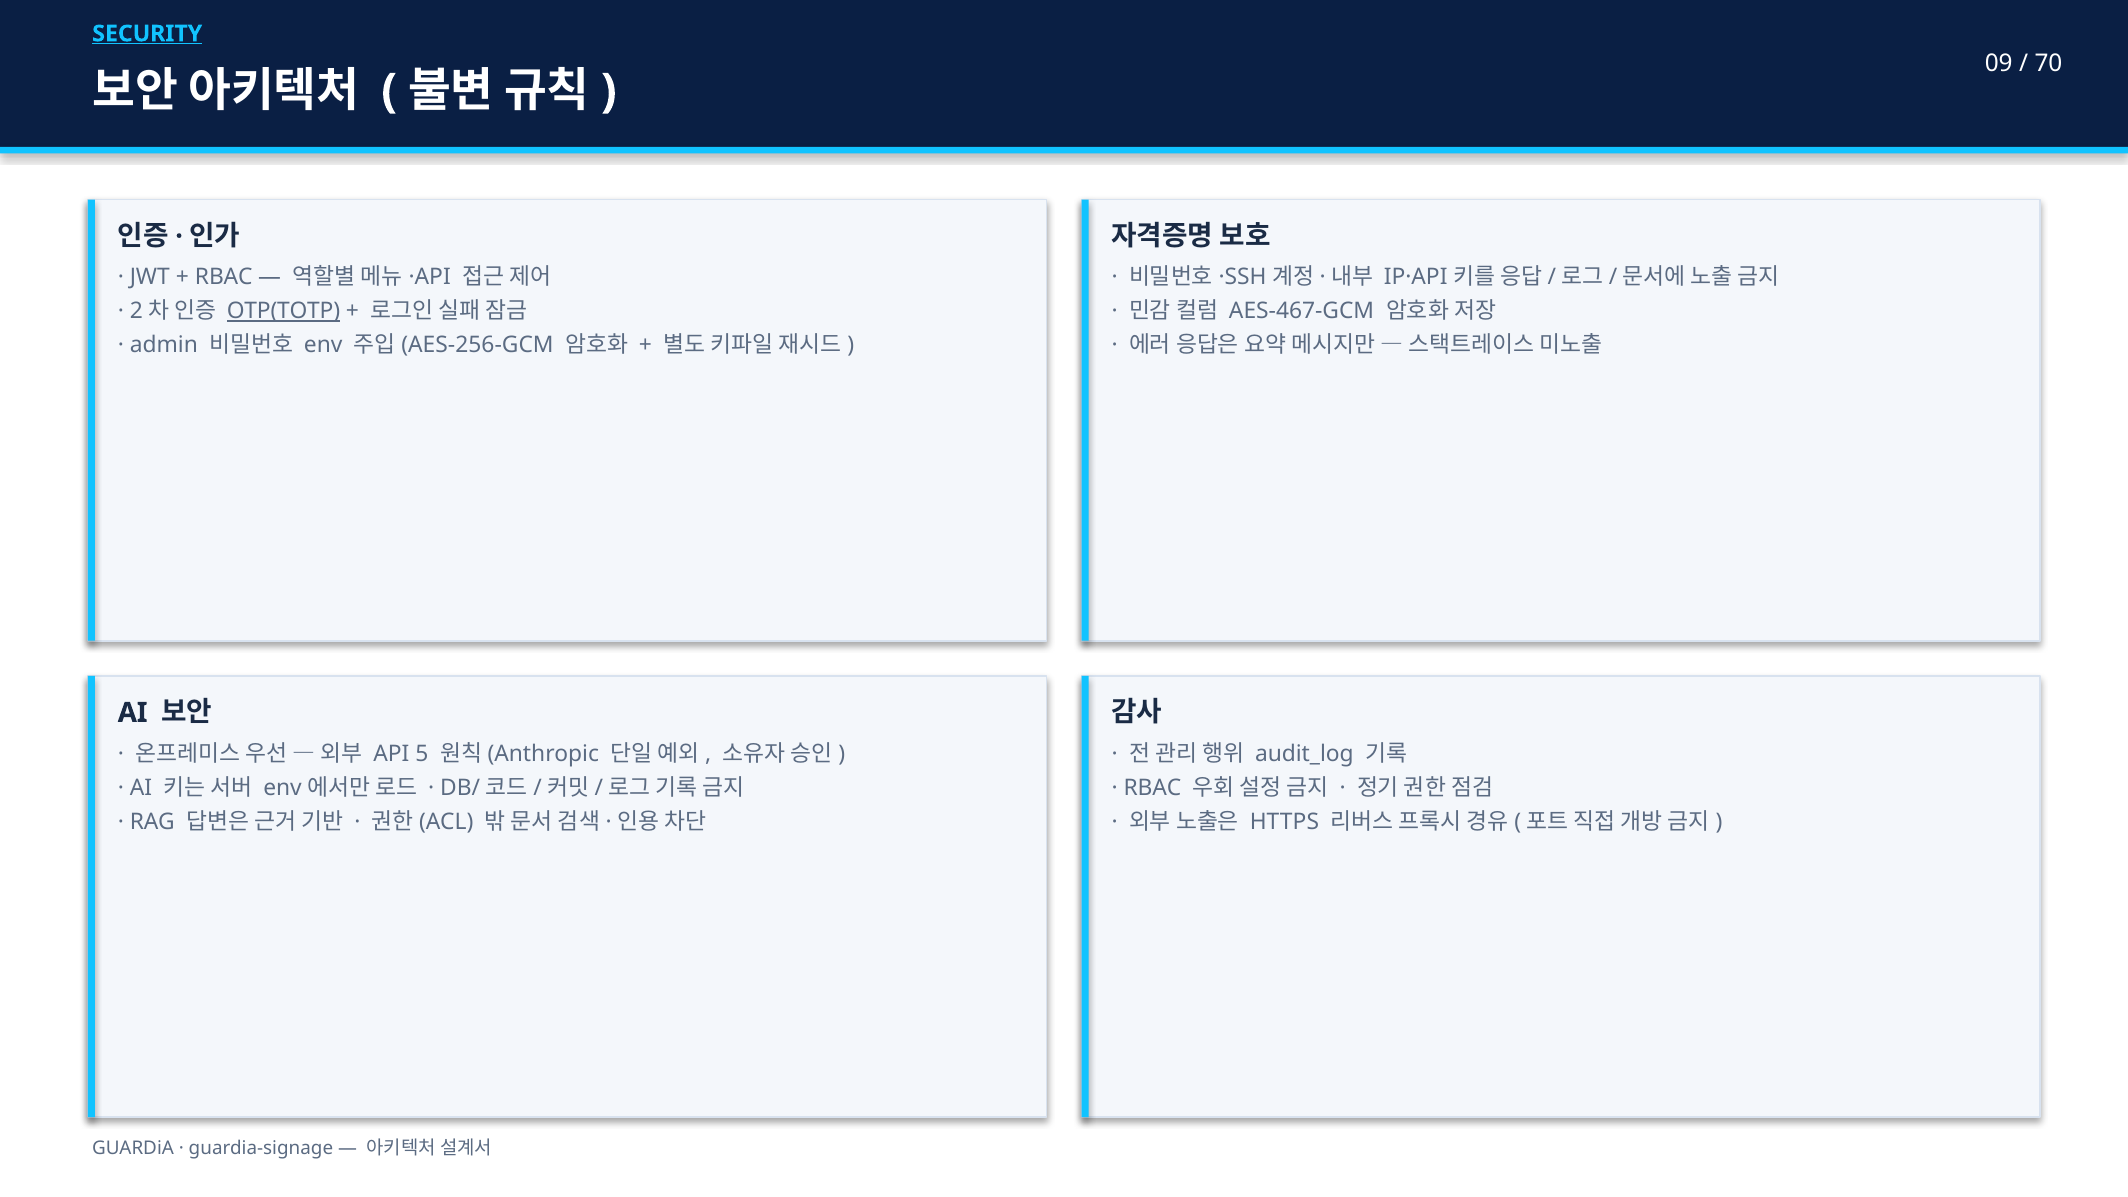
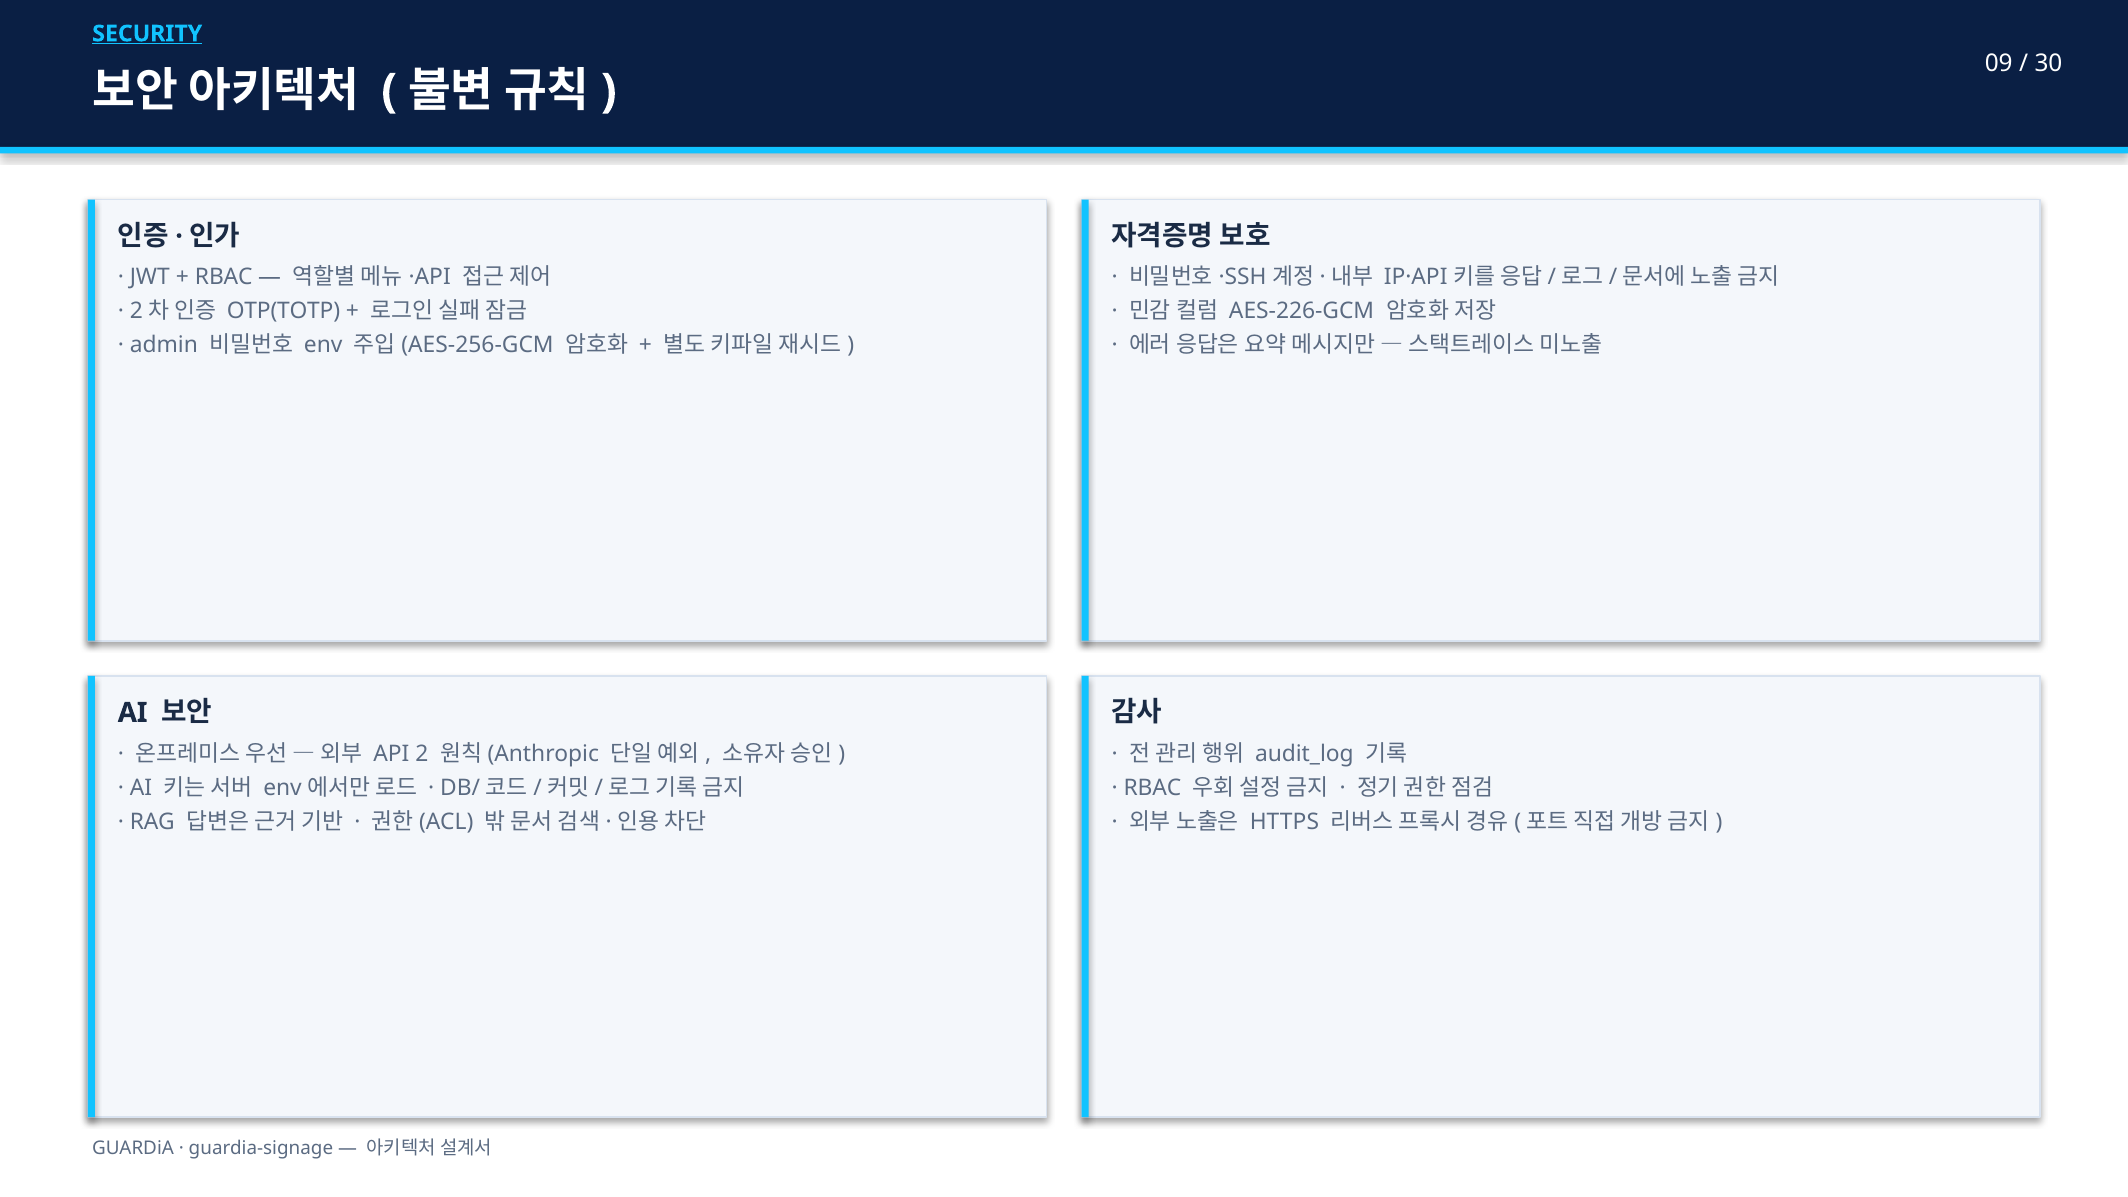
70: 70 -> 30 (2048, 63)
OTP(TOTP underline: present -> none (283, 311)
AES-467-GCM: AES-467-GCM -> AES-226-GCM (1302, 311)
5: 5 -> 2 (422, 754)
